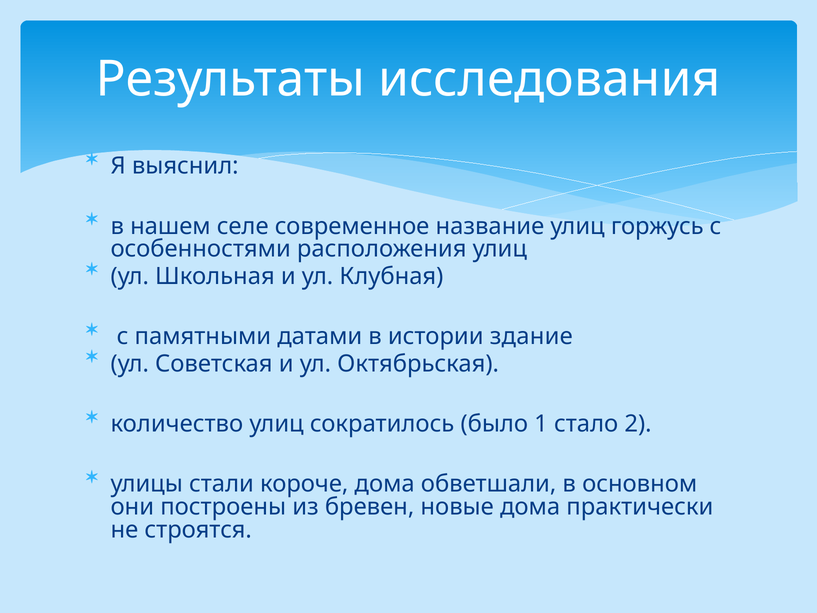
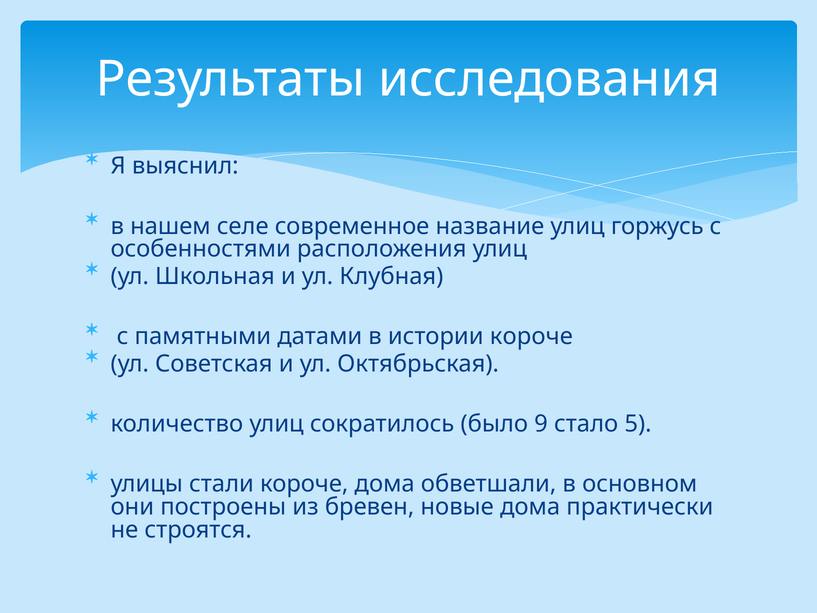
истории здание: здание -> короче (531, 336)
1: 1 -> 9 (541, 424)
2: 2 -> 5 (638, 424)
